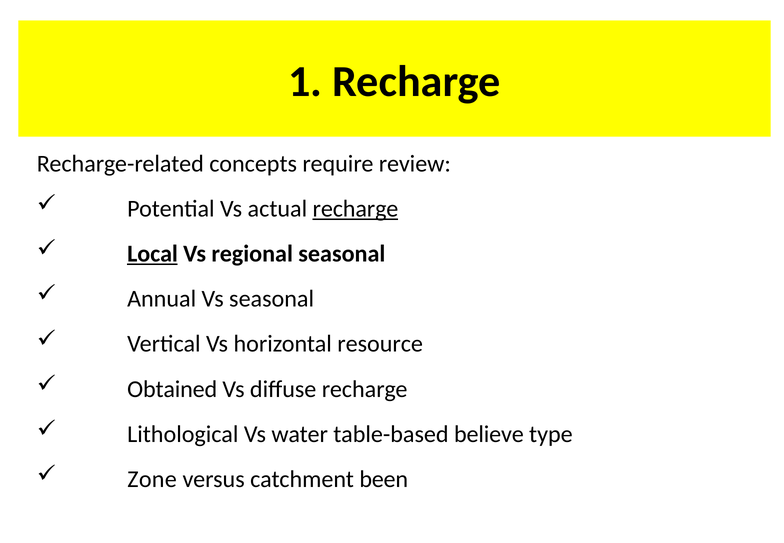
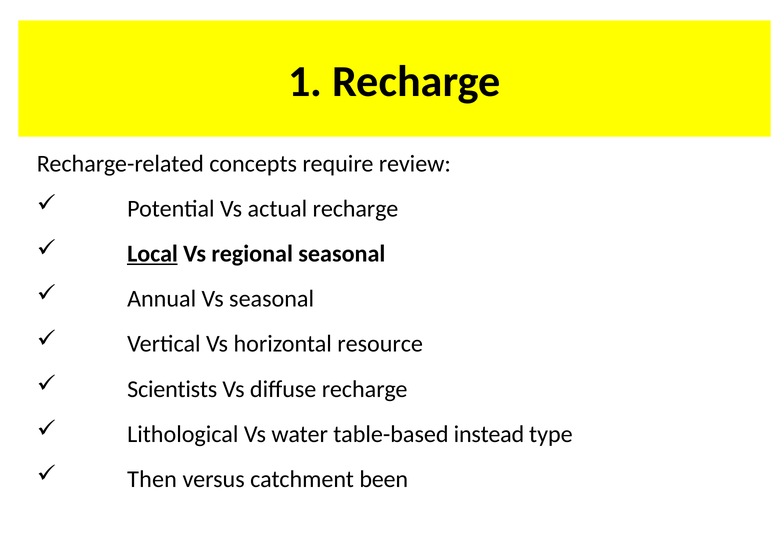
recharge underline: present -> none (355, 209)
Obtained: Obtained -> Scientists (172, 389)
believe: believe -> instead (489, 434)
Zone: Zone -> Then (152, 479)
